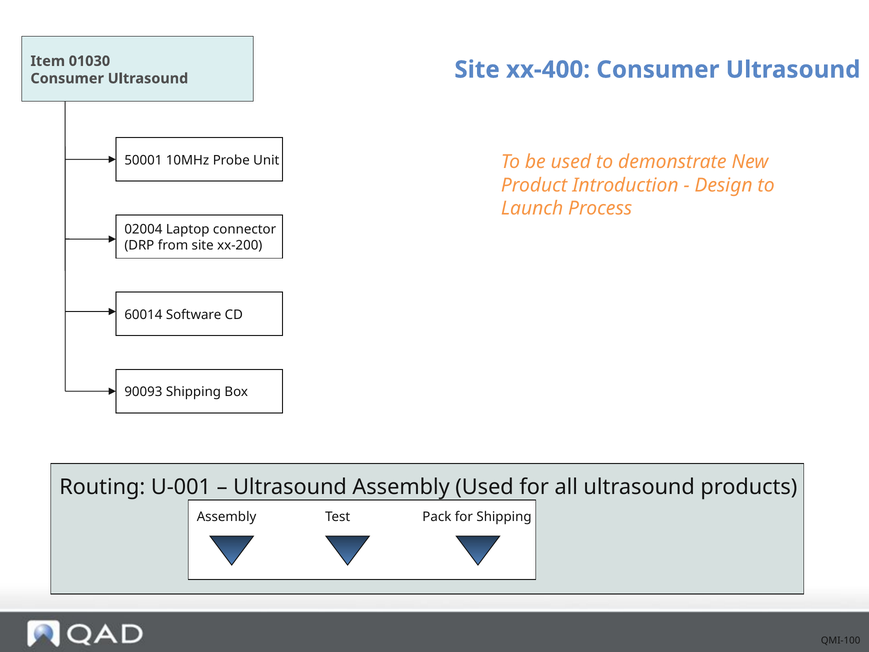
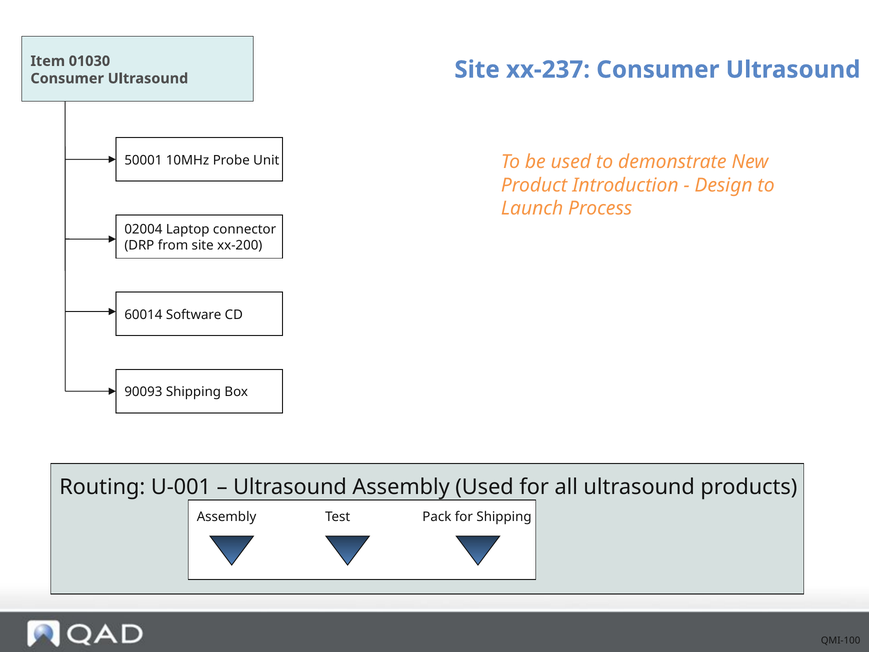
xx-400: xx-400 -> xx-237 (548, 70)
